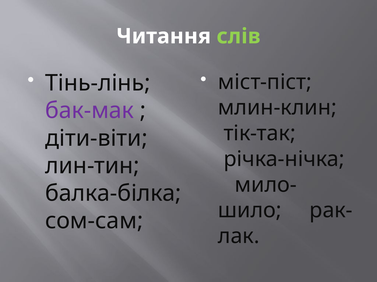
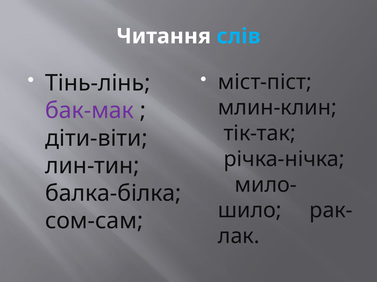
слів colour: light green -> light blue (239, 36)
